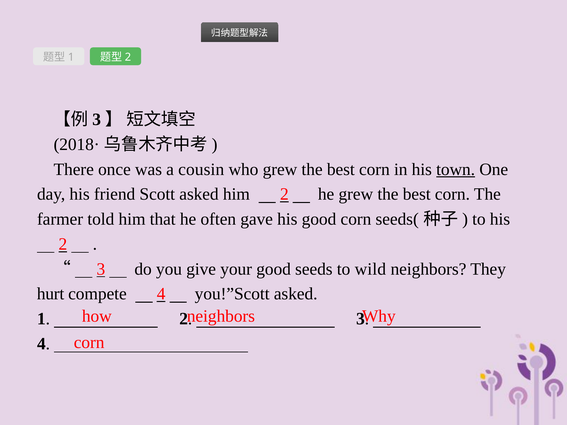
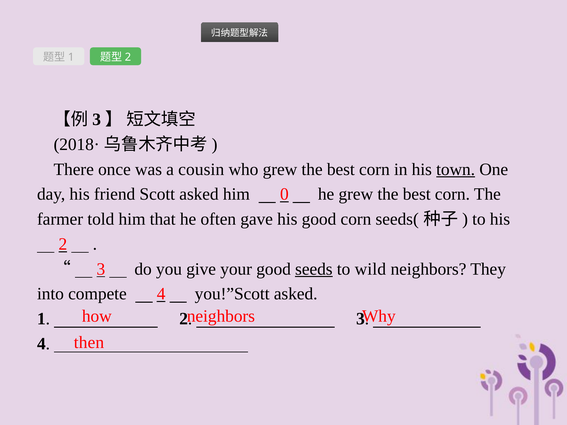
him 2: 2 -> 0 (284, 194)
seeds underline: none -> present (314, 269)
hurt: hurt -> into (50, 294)
corn: corn -> then (89, 342)
